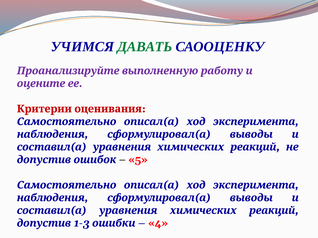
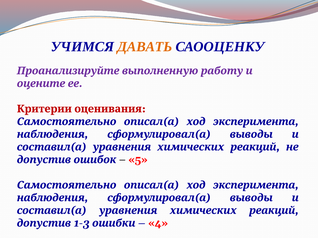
ДАВАТЬ colour: green -> orange (145, 47)
